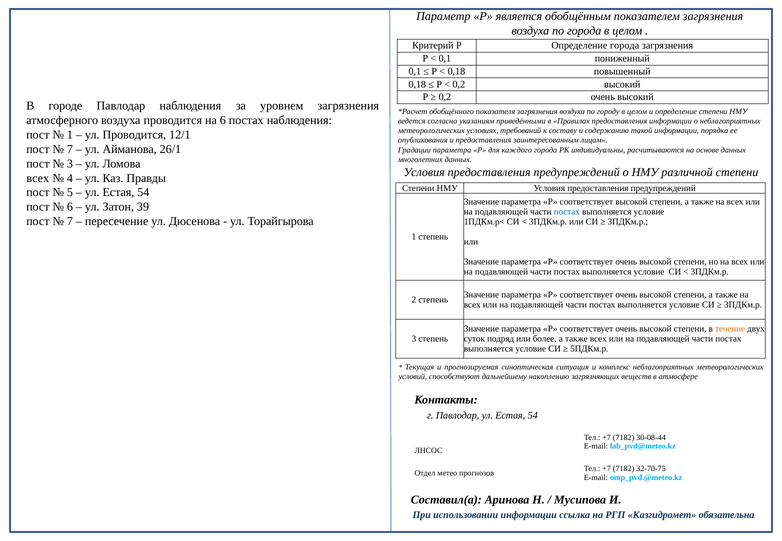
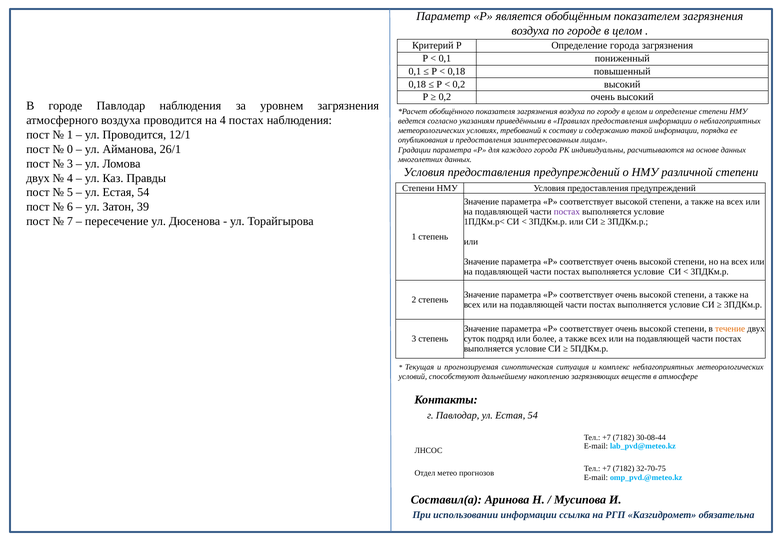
по города: города -> городе (584, 31)
на 6: 6 -> 4 (223, 120)
7: 7 -> 0 (70, 149)
всех: всех -> двух (38, 178)
постах colour: blue -> purple (567, 212)
